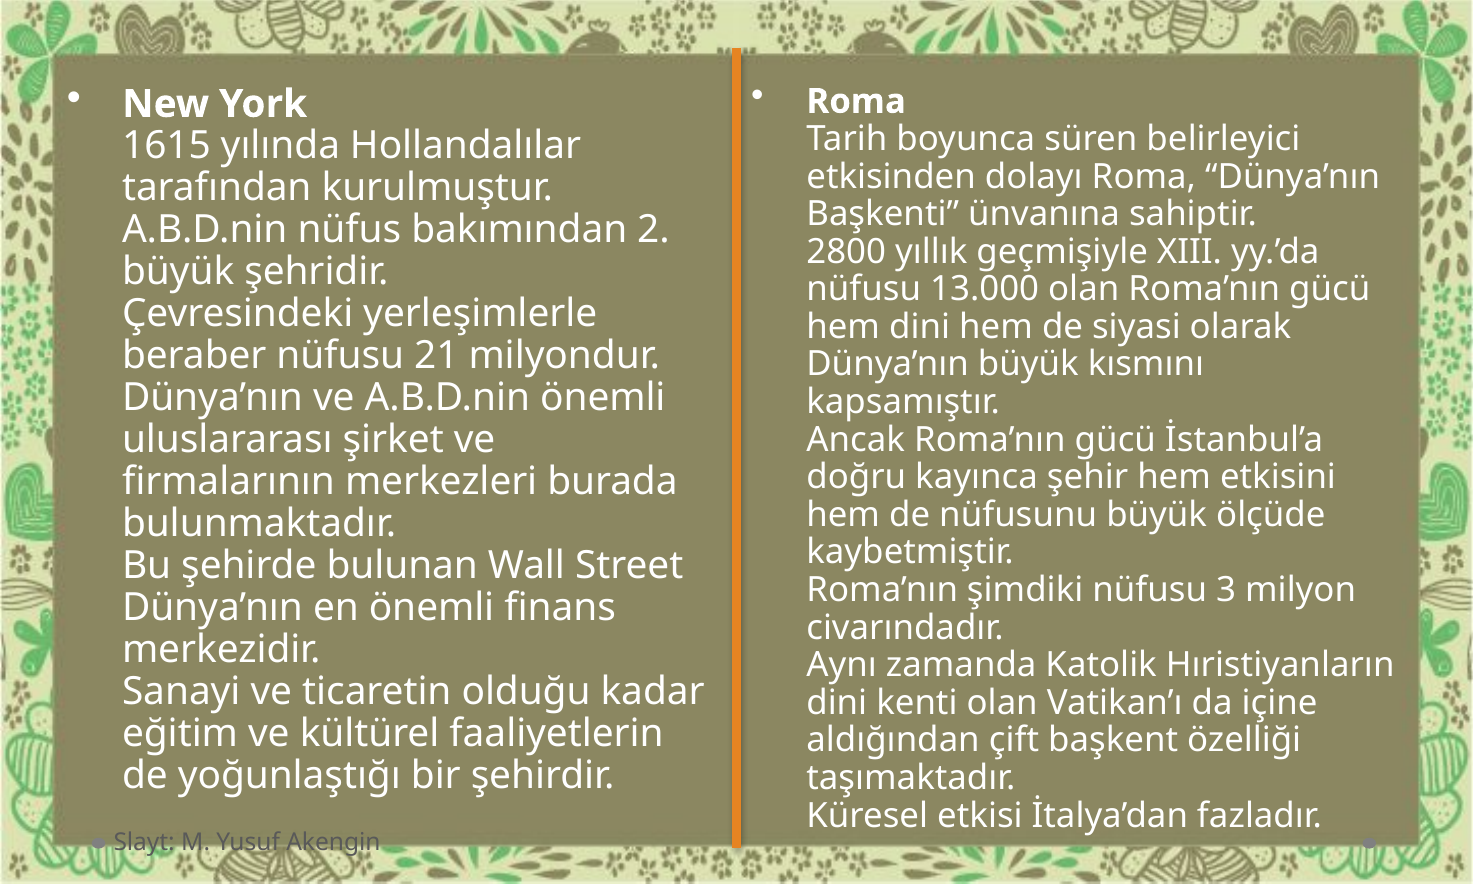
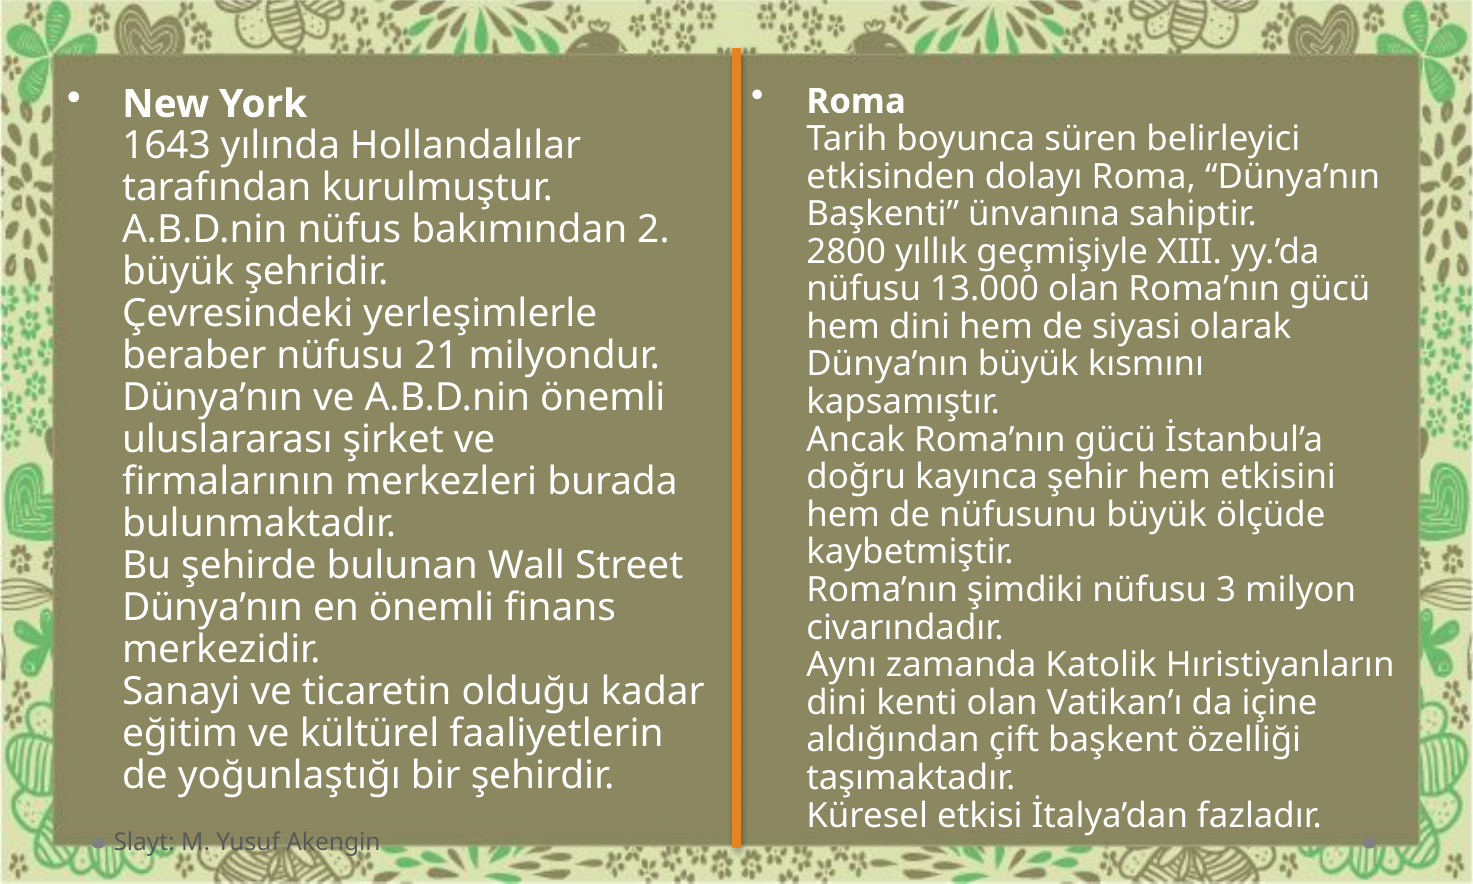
1615: 1615 -> 1643 (166, 146)
